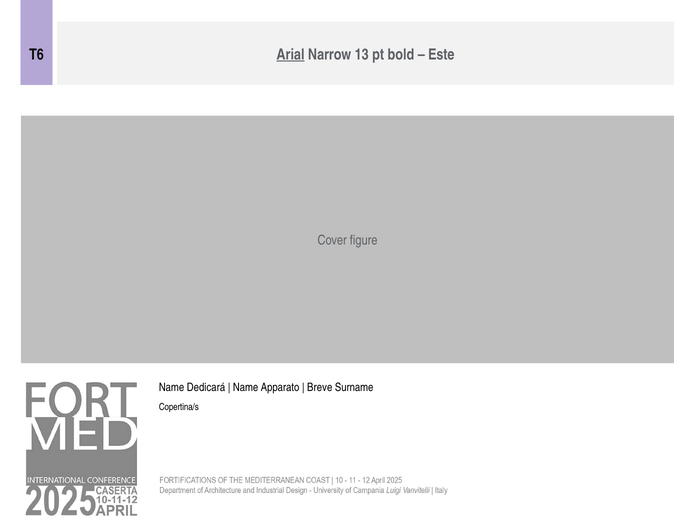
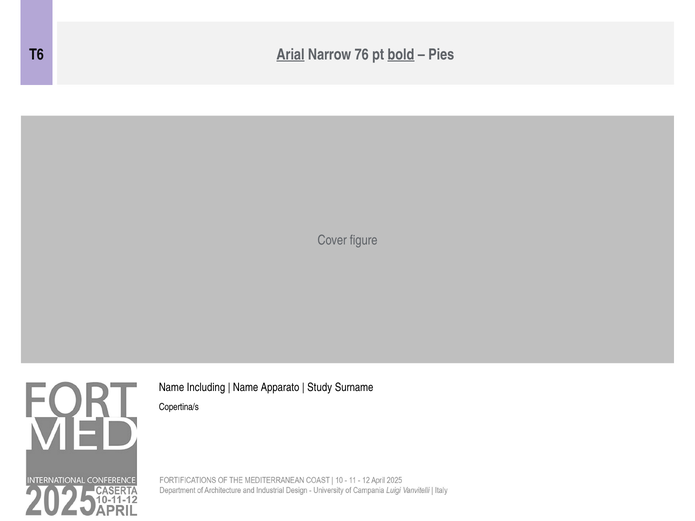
13: 13 -> 76 (362, 55)
bold underline: none -> present (401, 55)
Este: Este -> Pies (441, 55)
Dedicará: Dedicará -> Including (206, 388)
Breve: Breve -> Study (320, 388)
